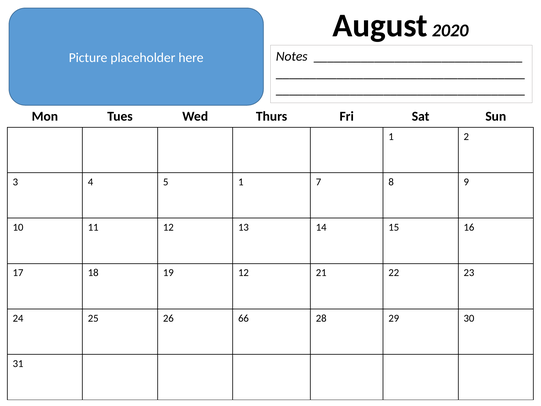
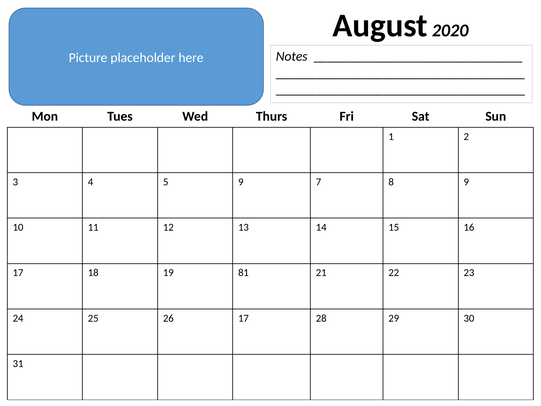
5 1: 1 -> 9 (241, 182)
19 12: 12 -> 81 (243, 273)
26 66: 66 -> 17 (243, 318)
